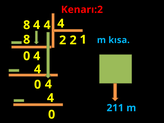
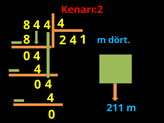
2 2: 2 -> 4 (73, 40)
kısa: kısa -> dört (119, 40)
